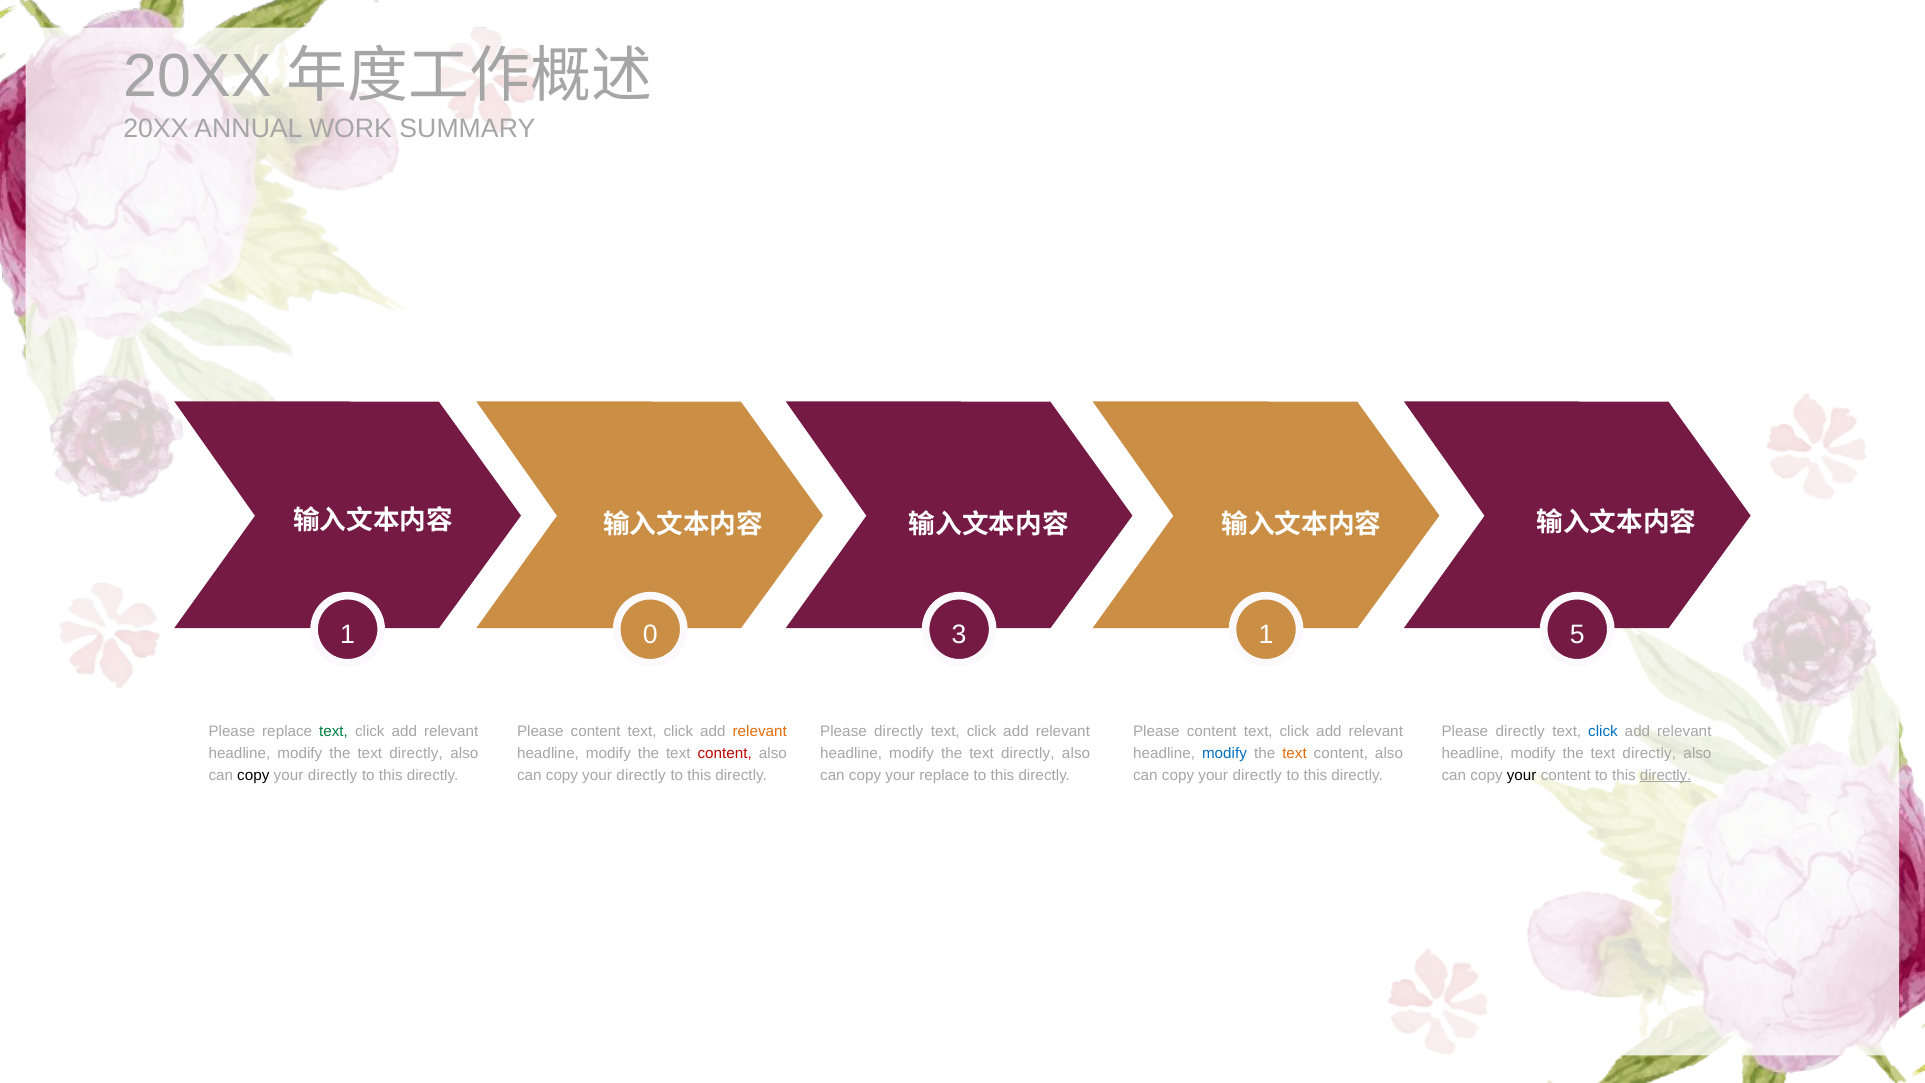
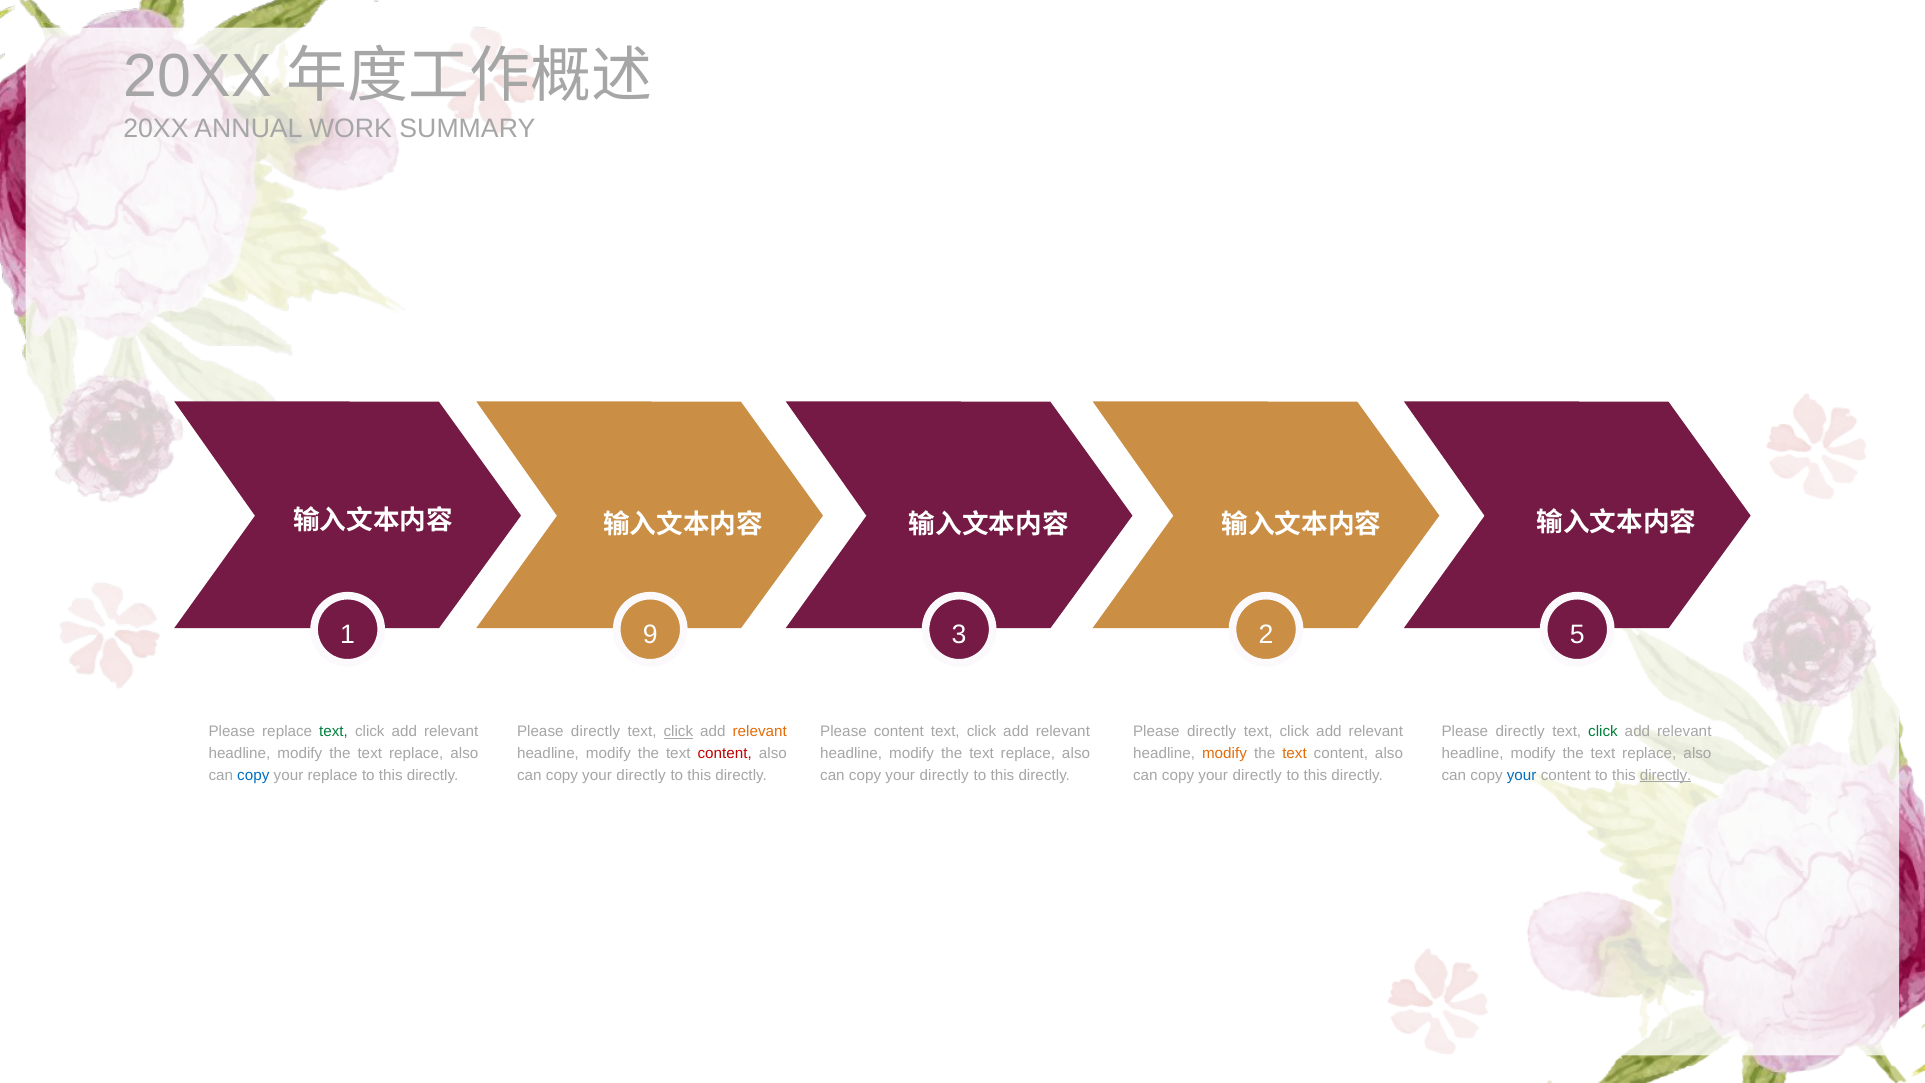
0: 0 -> 9 (650, 634)
3 1: 1 -> 2 (1266, 634)
content: content -> directly (596, 731)
click underline: none -> present (678, 731)
directly: directly -> content (899, 731)
content: content -> directly (1212, 731)
click colour: blue -> green (1603, 731)
directly: directly -> replace (416, 753)
directly: directly -> replace (1028, 753)
modify colour: blue -> orange (1225, 753)
directly: directly -> replace (1649, 753)
copy colour: black -> blue (253, 775)
directly: directly -> replace (333, 775)
replace: replace -> directly (944, 775)
your colour: black -> blue (1522, 775)
